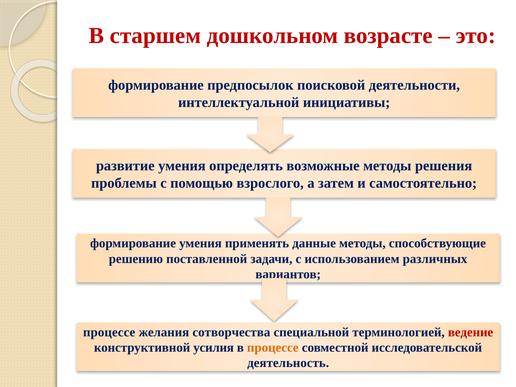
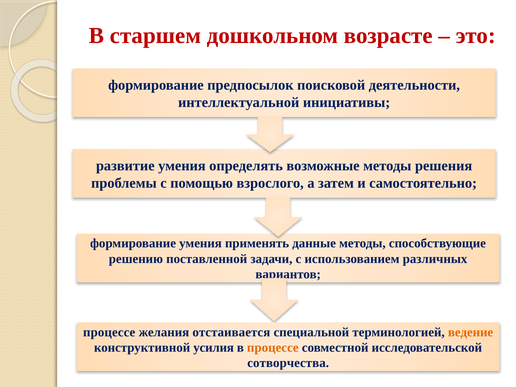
сотворчества: сотворчества -> отстаивается (231, 332)
ведение colour: red -> orange (471, 332)
деятельность: деятельность -> сотворчества (288, 363)
